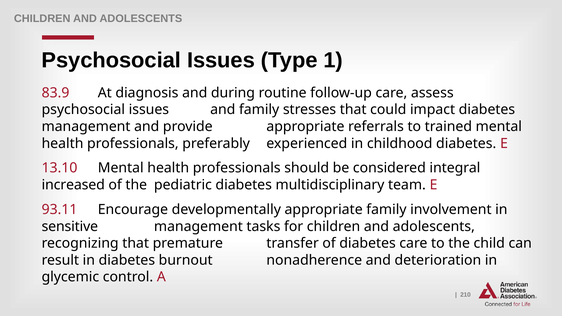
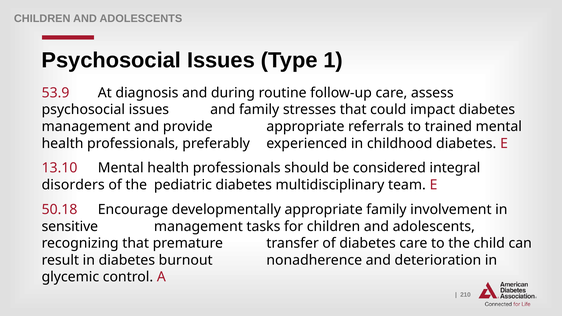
83.9: 83.9 -> 53.9 (55, 93)
increased: increased -> disorders (73, 185)
93.11: 93.11 -> 50.18 (60, 210)
